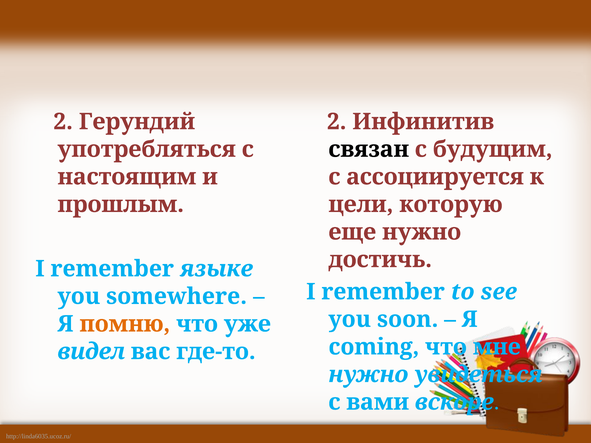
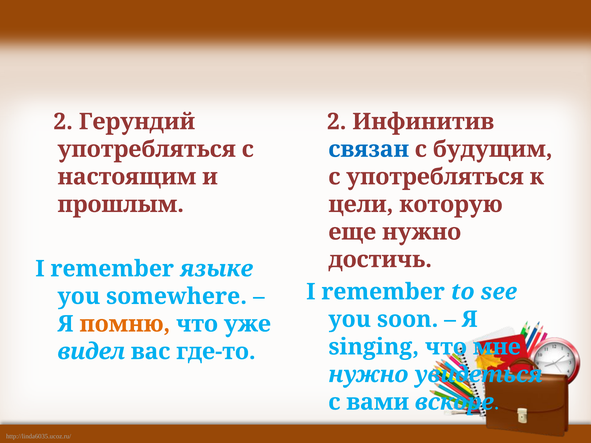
связан colour: black -> blue (369, 149)
с ассоциируется: ассоциируется -> употребляться (435, 177)
coming: coming -> singing (374, 347)
